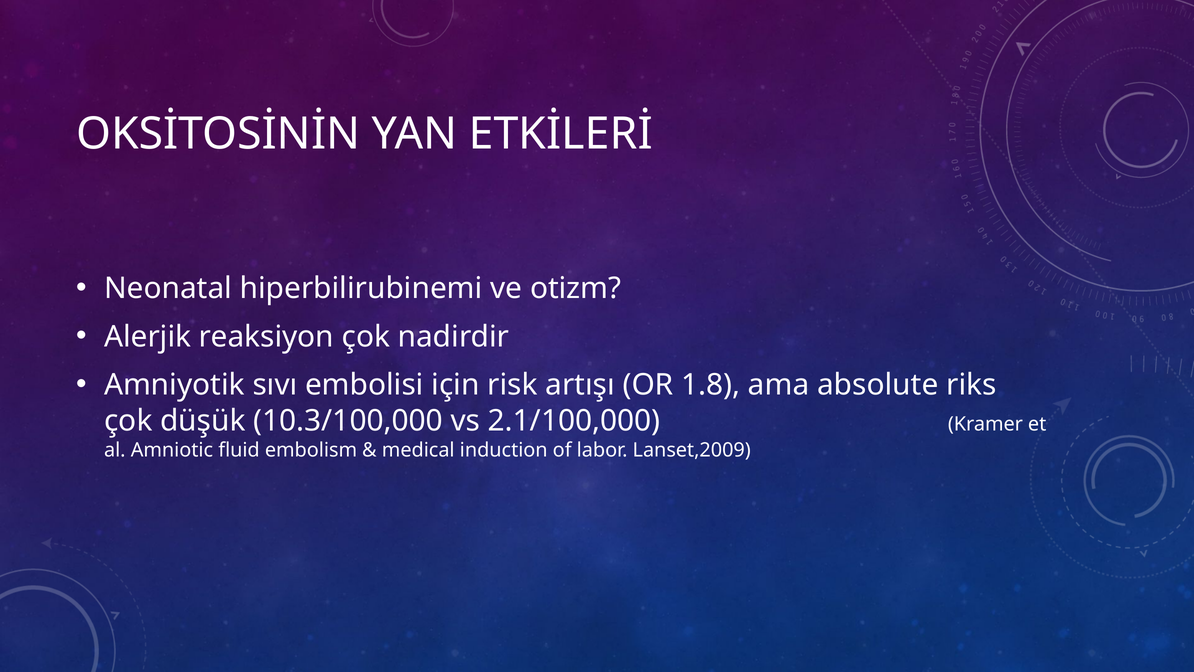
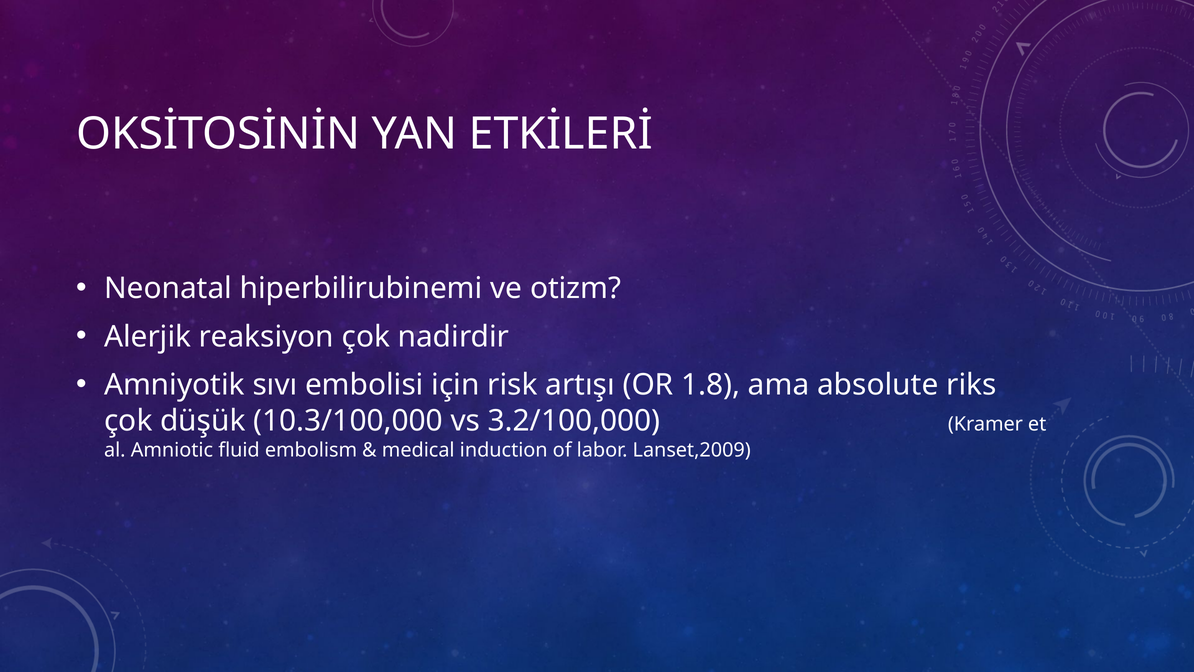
2.1/100,000: 2.1/100,000 -> 3.2/100,000 (574, 421)
